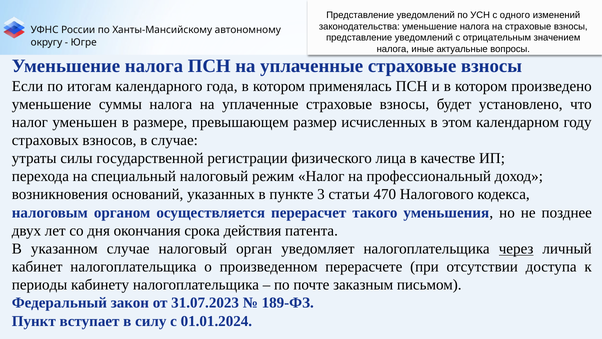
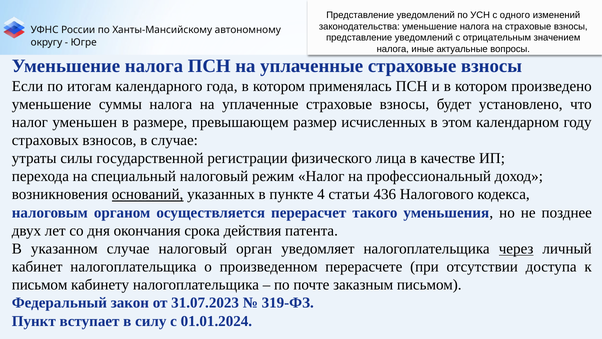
оснований underline: none -> present (148, 194)
3: 3 -> 4 (321, 194)
470: 470 -> 436 (385, 194)
периоды: периоды -> письмом (40, 285)
189-ФЗ: 189-ФЗ -> 319-ФЗ (288, 303)
